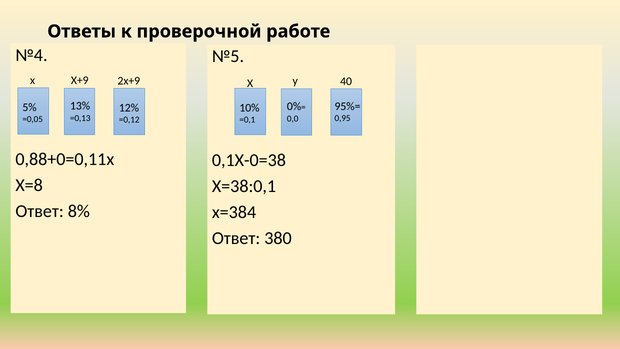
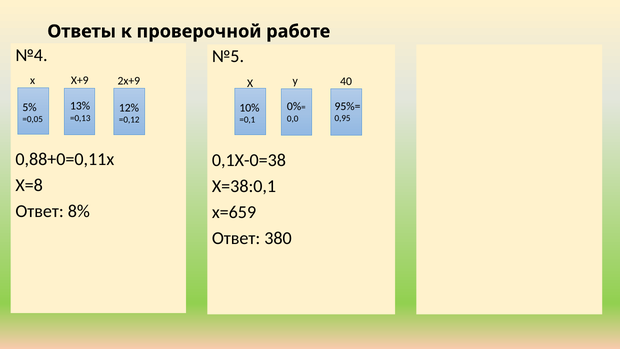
х=384: х=384 -> х=659 (234, 212)
